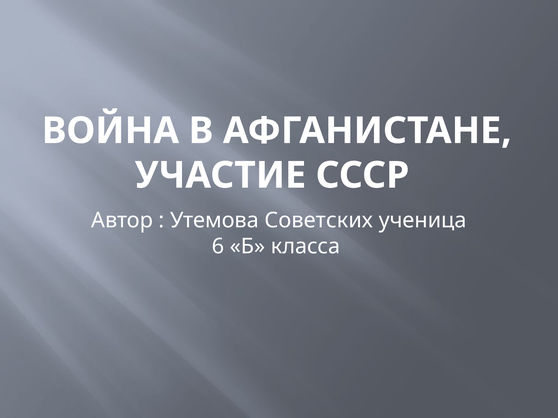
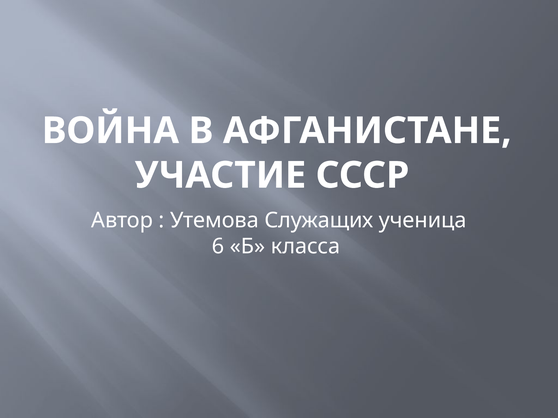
Советских: Советских -> Служащих (319, 221)
